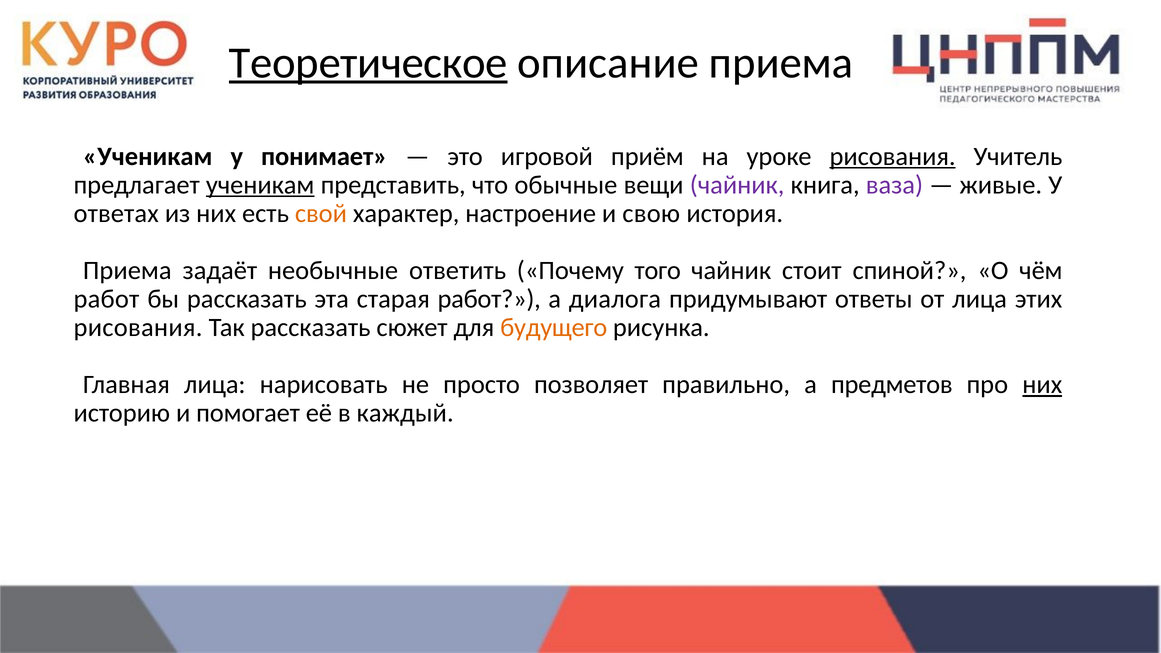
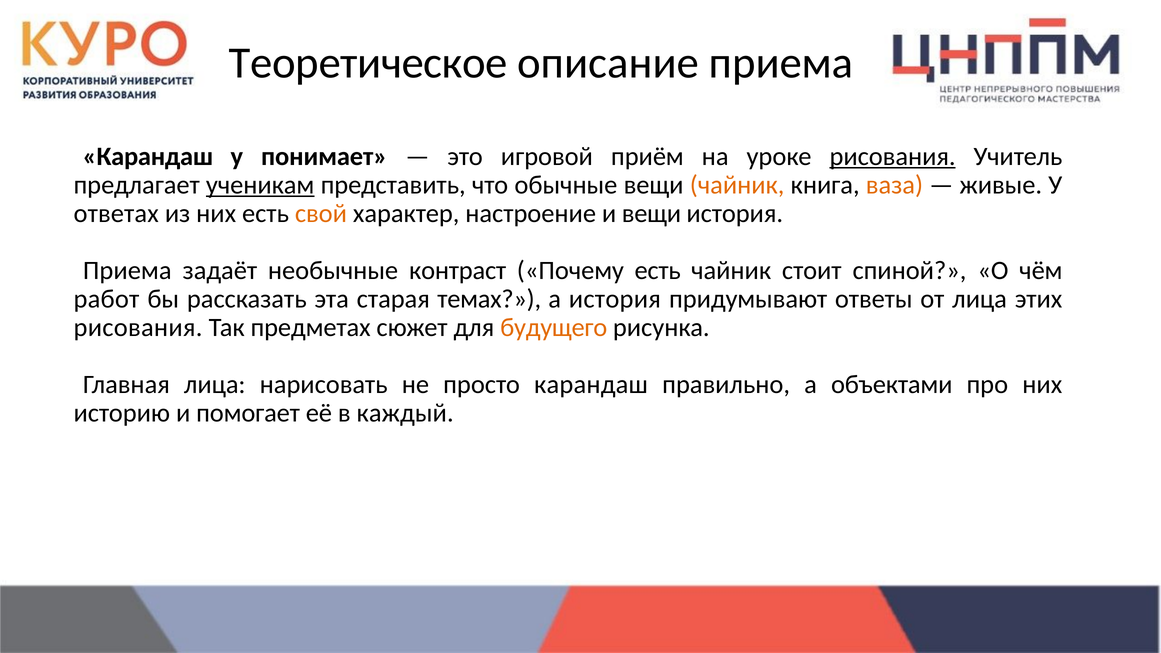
Теоретическое underline: present -> none (368, 63)
Ученикам: Ученикам -> Карандаш (148, 156)
чайник colour: purple -> orange (737, 185)
ваза colour: purple -> orange (894, 185)
и свою: свою -> вещи (651, 213)
ответить: ответить -> контраст (458, 270)
Почему того: того -> есть (658, 270)
старая работ: работ -> темах (489, 299)
а диалога: диалога -> история (615, 299)
Так рассказать: рассказать -> предметах (311, 328)
просто позволяет: позволяет -> карандаш (591, 385)
предметов: предметов -> объектами (892, 385)
них underline: present -> none (1042, 385)
